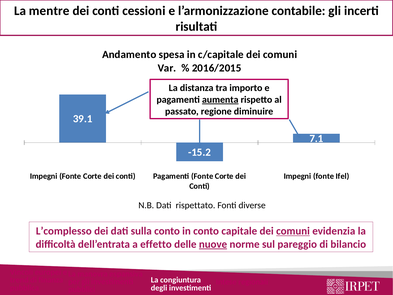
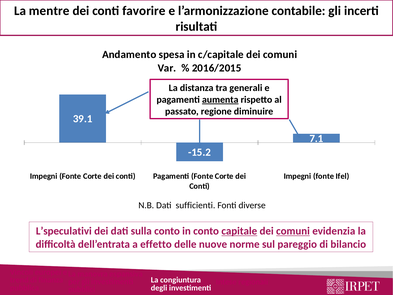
cessioni: cessioni -> favorire (144, 11)
importo: importo -> generali (246, 88)
rispettato: rispettato -> sufficienti (195, 205)
L’complesso: L’complesso -> L’speculativi (64, 231)
capitale underline: none -> present (239, 231)
nuove underline: present -> none (213, 244)
